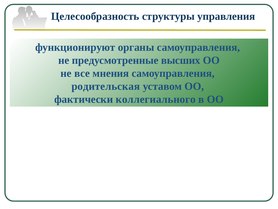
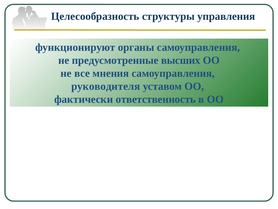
родительская: родительская -> руководителя (106, 86)
коллегиального: коллегиального -> ответственность (156, 99)
